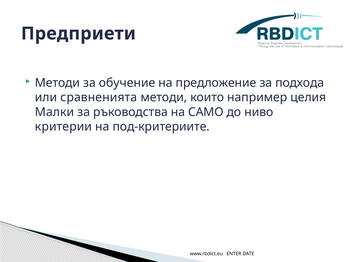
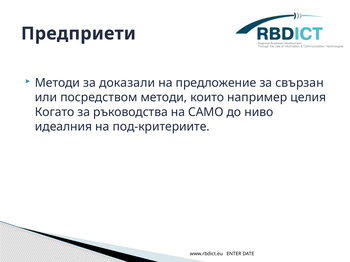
обучение: обучение -> доказали (127, 83)
подхода: подхода -> свързан (300, 83)
сравненията: сравненията -> посредством (99, 98)
Малки: Малки -> Когато (55, 112)
критерии: критерии -> идеалния (64, 127)
